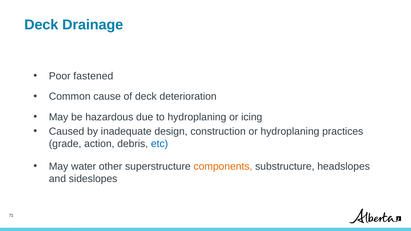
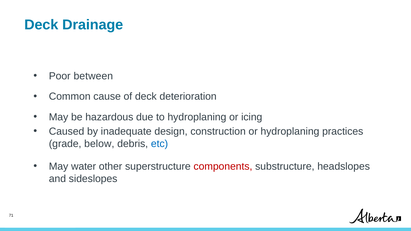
fastened: fastened -> between (93, 76)
action: action -> below (99, 144)
components colour: orange -> red (223, 167)
